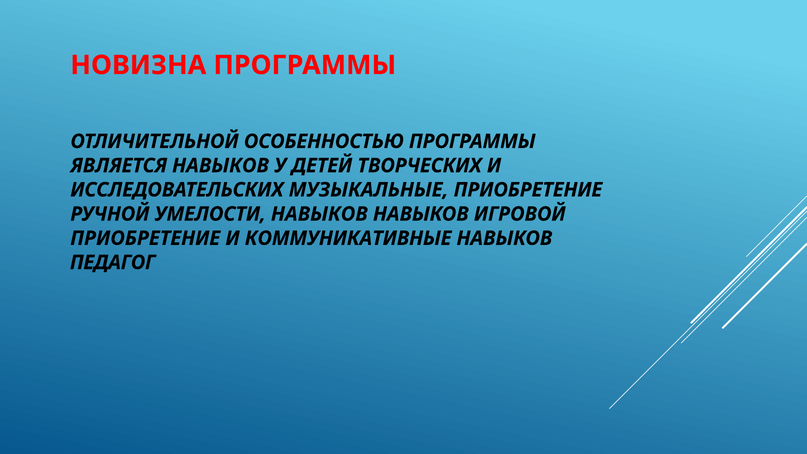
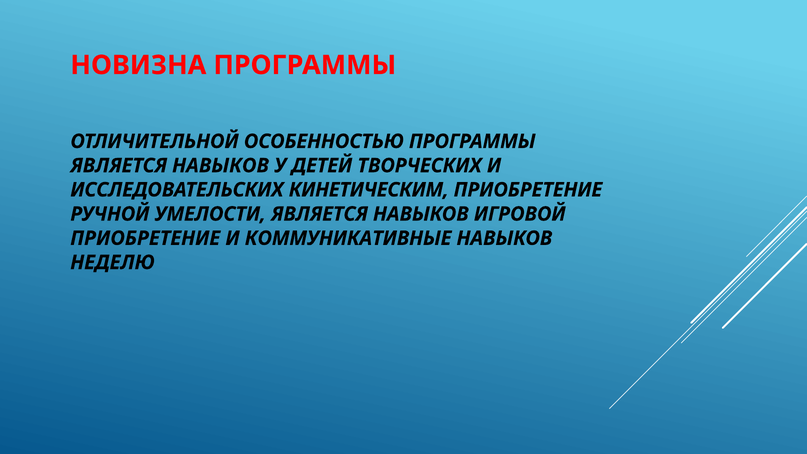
МУЗЫКАЛЬНЫЕ: МУЗЫКАЛЬНЫЕ -> КИНЕТИЧЕСКИМ (369, 190)
УМЕЛОСТИ НАВЫКОВ: НАВЫКОВ -> ЯВЛЯЕТСЯ (319, 214)
ПЕДАГОГ: ПЕДАГОГ -> НЕДЕЛЮ (112, 262)
